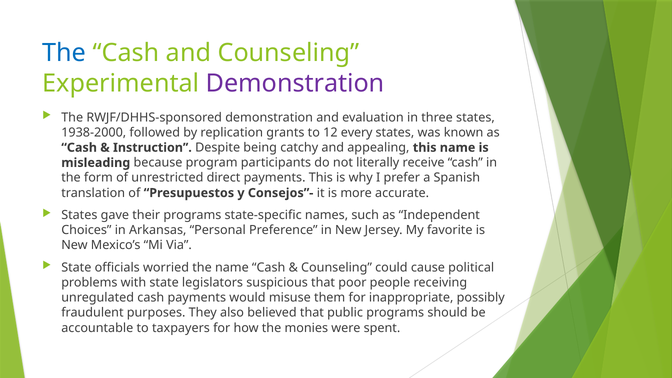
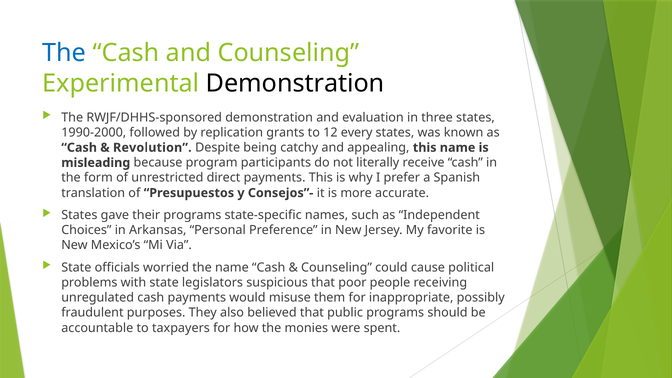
Demonstration colour: purple -> black (295, 83)
1938-2000: 1938-2000 -> 1990-2000 (94, 132)
Instruction: Instruction -> Revolution (152, 148)
